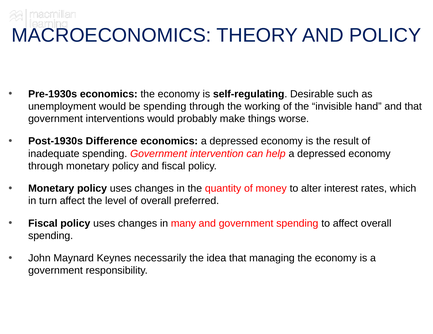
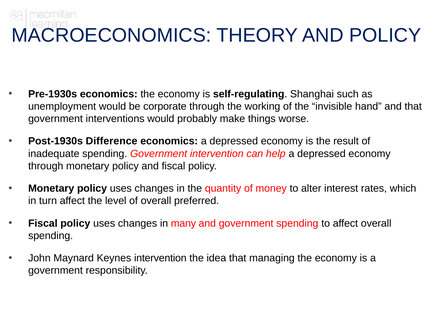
Desirable: Desirable -> Shanghai (312, 94)
be spending: spending -> corporate (165, 107)
Keynes necessarily: necessarily -> intervention (160, 259)
